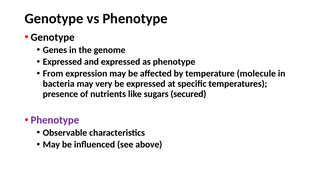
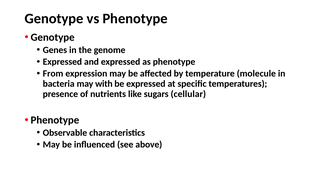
very: very -> with (104, 84)
secured: secured -> cellular (188, 94)
Phenotype colour: purple -> black (55, 120)
